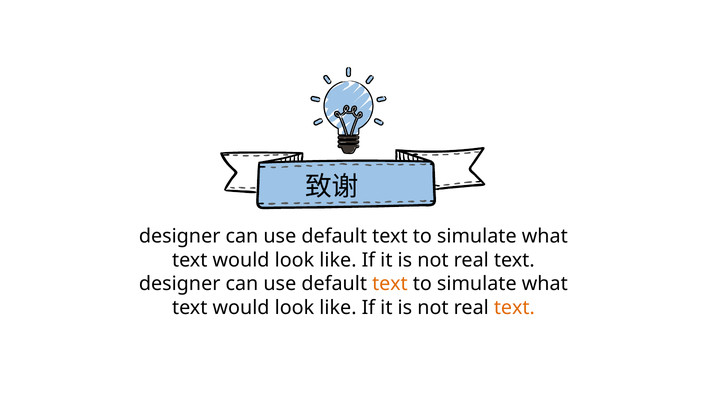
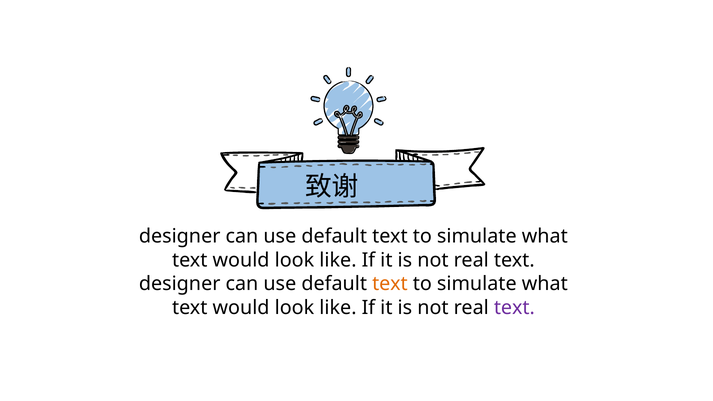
text colour: orange -> purple (514, 308)
